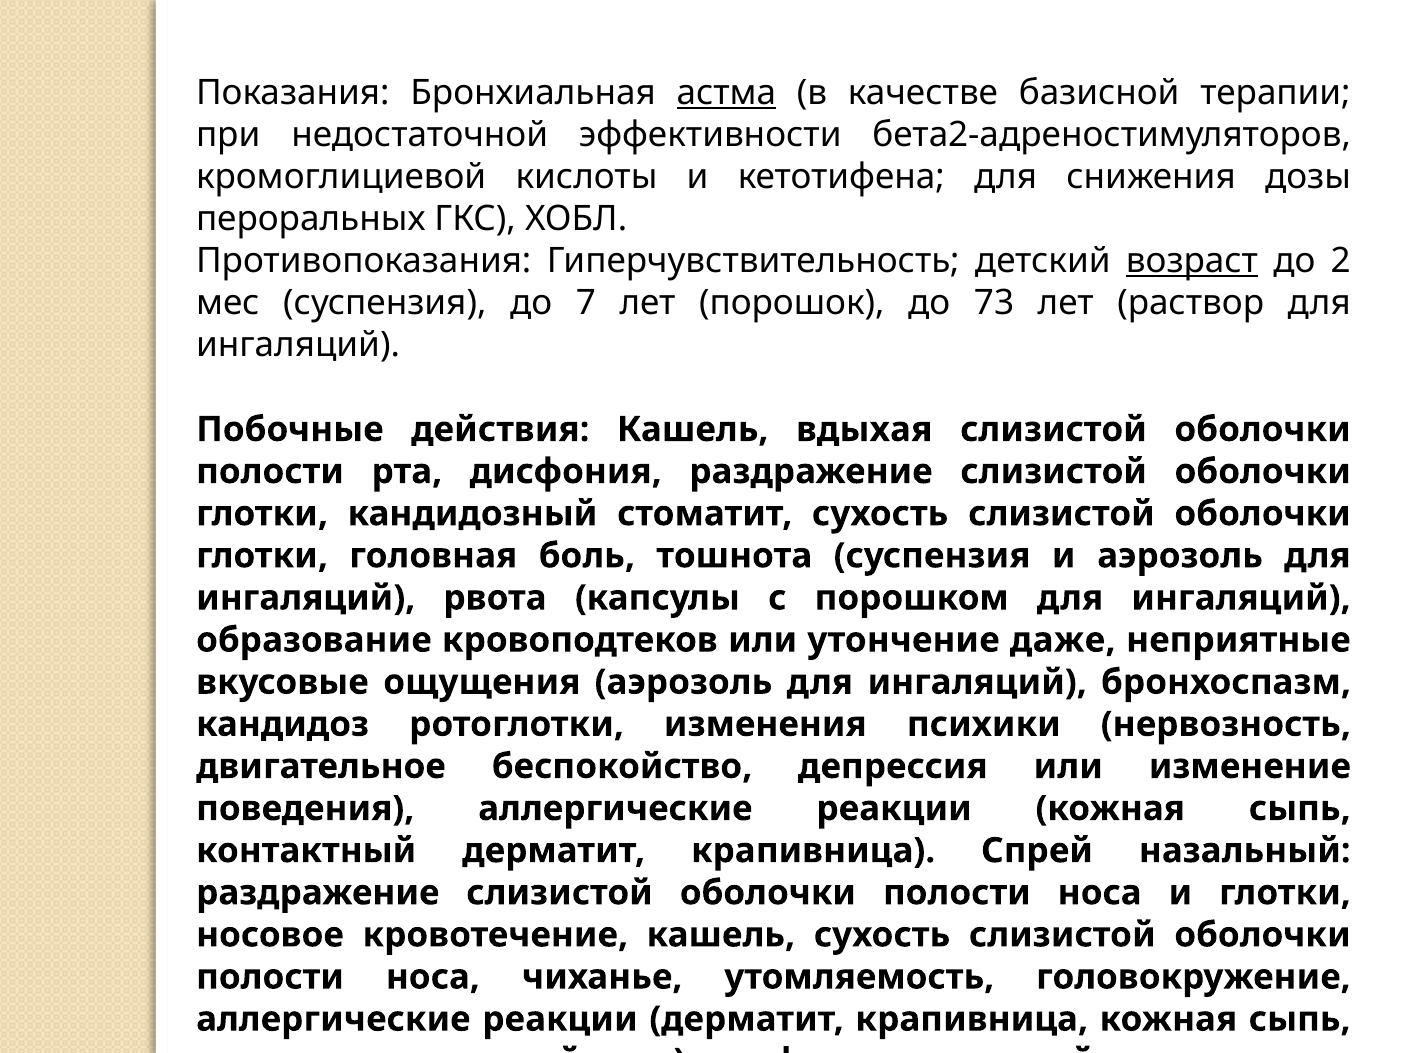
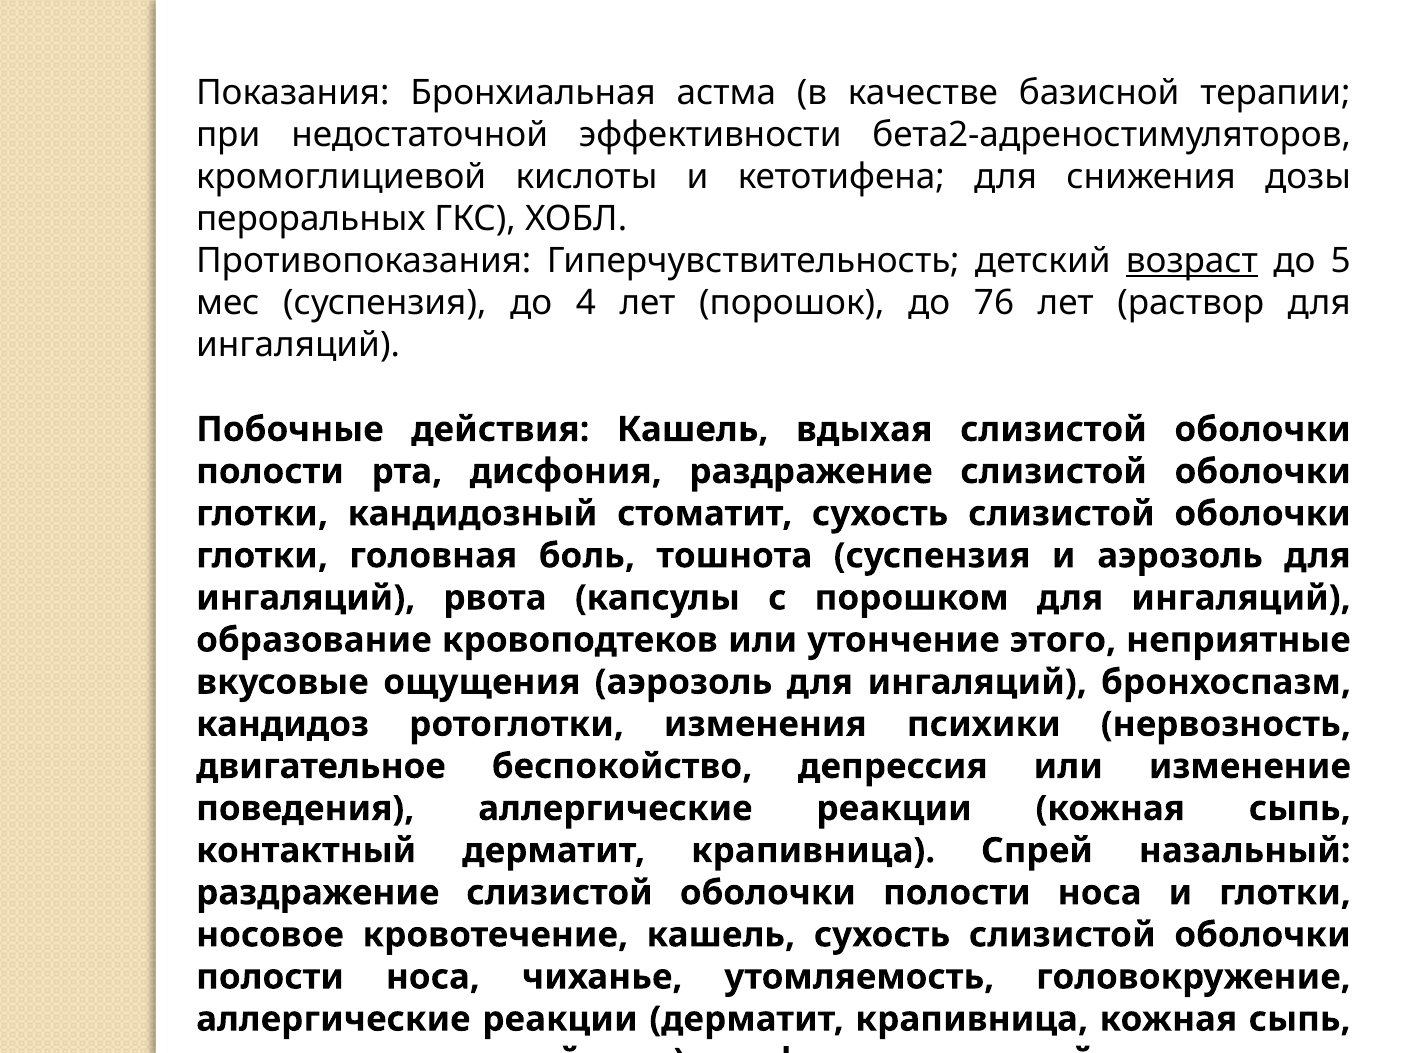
астма underline: present -> none (726, 93)
2: 2 -> 5 (1341, 261)
7: 7 -> 4 (586, 303)
73: 73 -> 76 (994, 303)
даже: даже -> этого (1063, 640)
